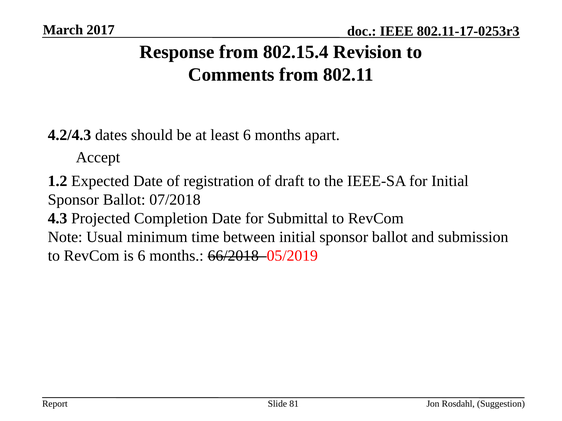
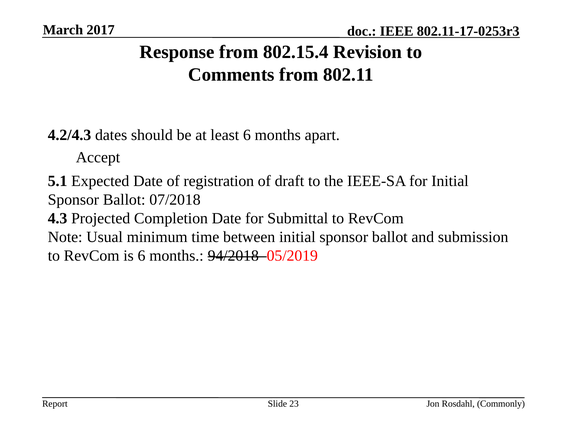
1.2: 1.2 -> 5.1 (58, 181)
66/2018: 66/2018 -> 94/2018 (233, 256)
81: 81 -> 23 (294, 404)
Suggestion: Suggestion -> Commonly (501, 404)
